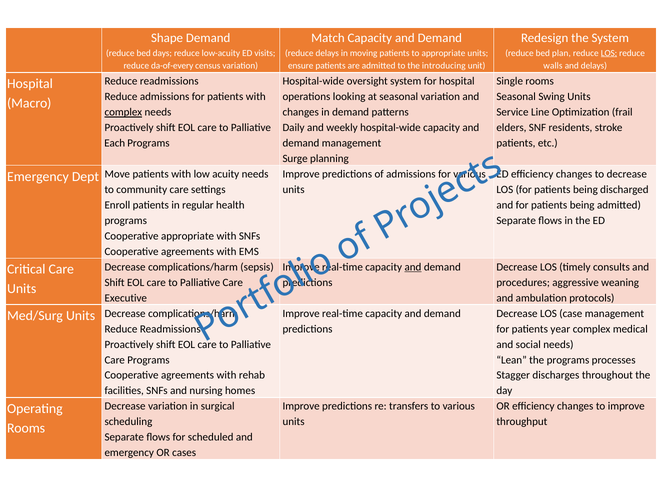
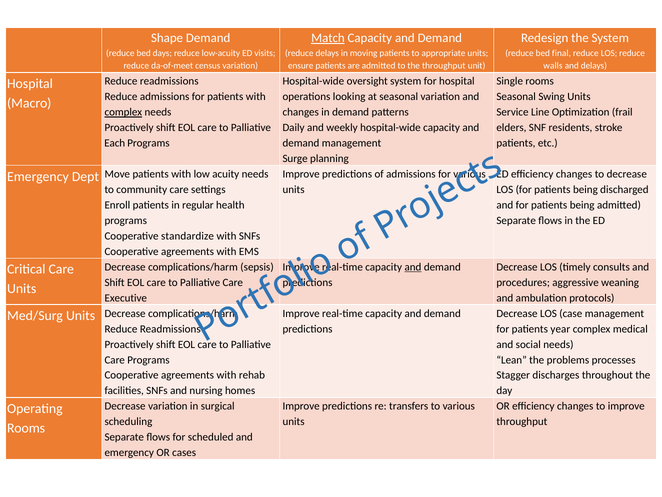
Match underline: none -> present (328, 38)
plan: plan -> final (561, 53)
LOS underline: present -> none (609, 53)
da-of-every: da-of-every -> da-of-meet (172, 66)
the introducing: introducing -> throughput (444, 66)
Cooperative appropriate: appropriate -> standardize (187, 236)
the programs: programs -> problems (568, 360)
